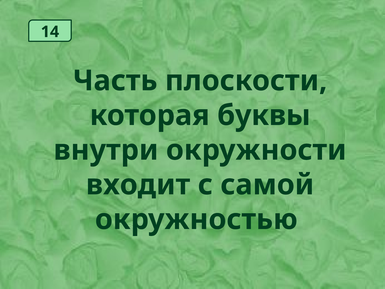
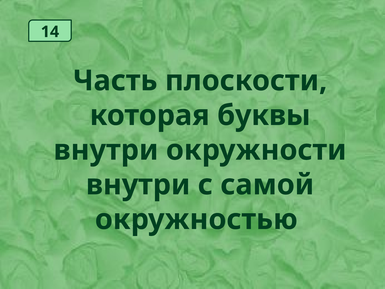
входит: входит -> внутри (138, 185)
